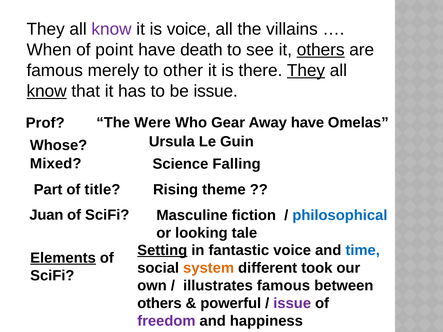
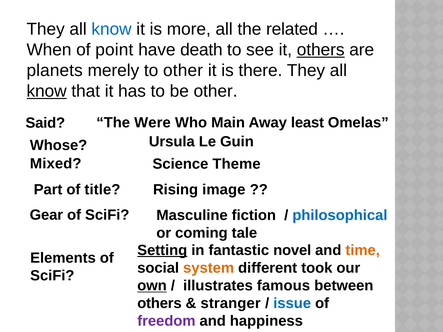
know colour: purple -> blue (112, 29)
is voice: voice -> more (189, 29)
villains: villains -> related (292, 29)
famous: famous -> planets (55, 70)
They underline: present -> none (306, 70)
be issue: issue -> other (216, 91)
Prof: Prof -> Said (45, 123)
Gear: Gear -> Main (228, 123)
Away have: have -> least (308, 123)
Falling: Falling -> Theme (237, 164)
theme: theme -> image (224, 190)
Juan: Juan -> Gear (46, 215)
looking: looking -> coming (201, 233)
fantastic voice: voice -> novel (292, 250)
time colour: blue -> orange (363, 250)
Elements underline: present -> none (63, 258)
own underline: none -> present (152, 286)
powerful: powerful -> stranger (231, 304)
issue colour: purple -> blue (292, 304)
